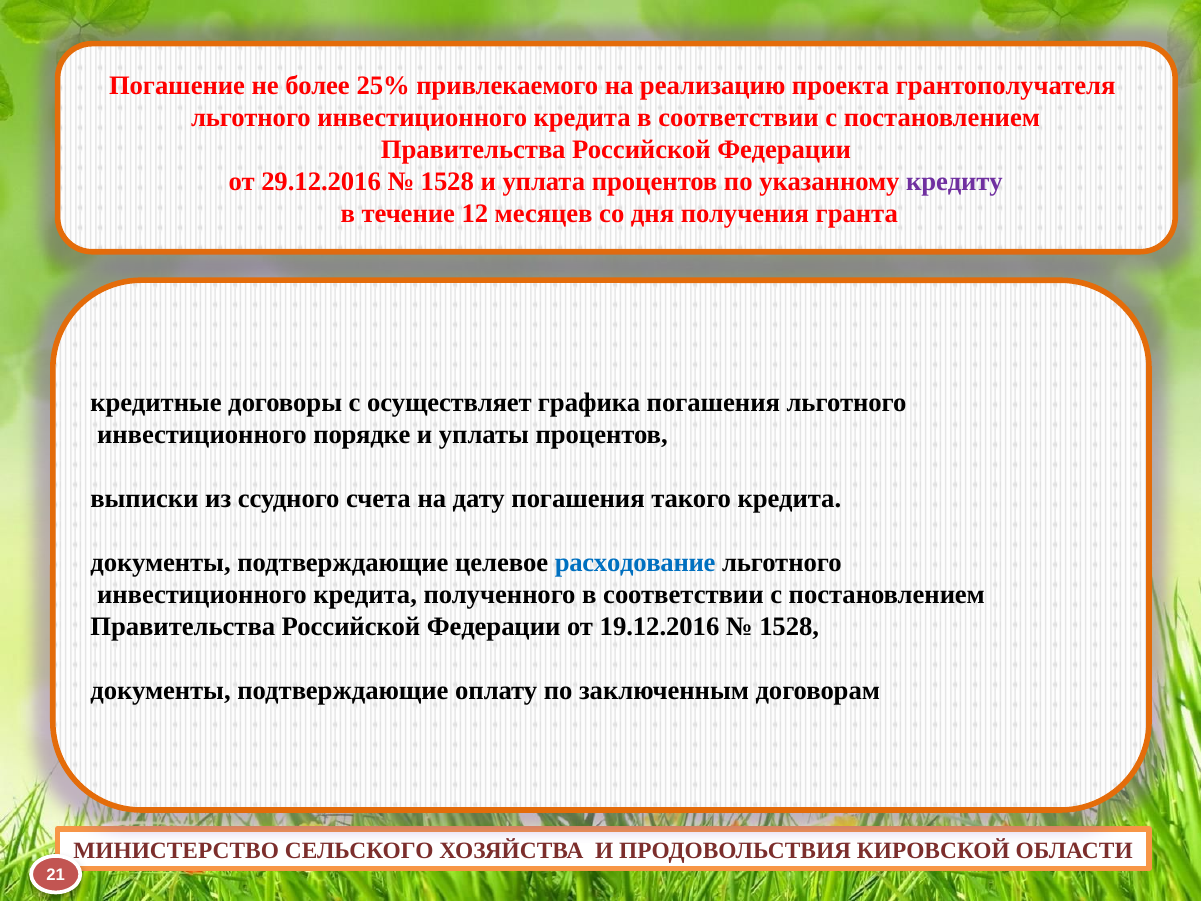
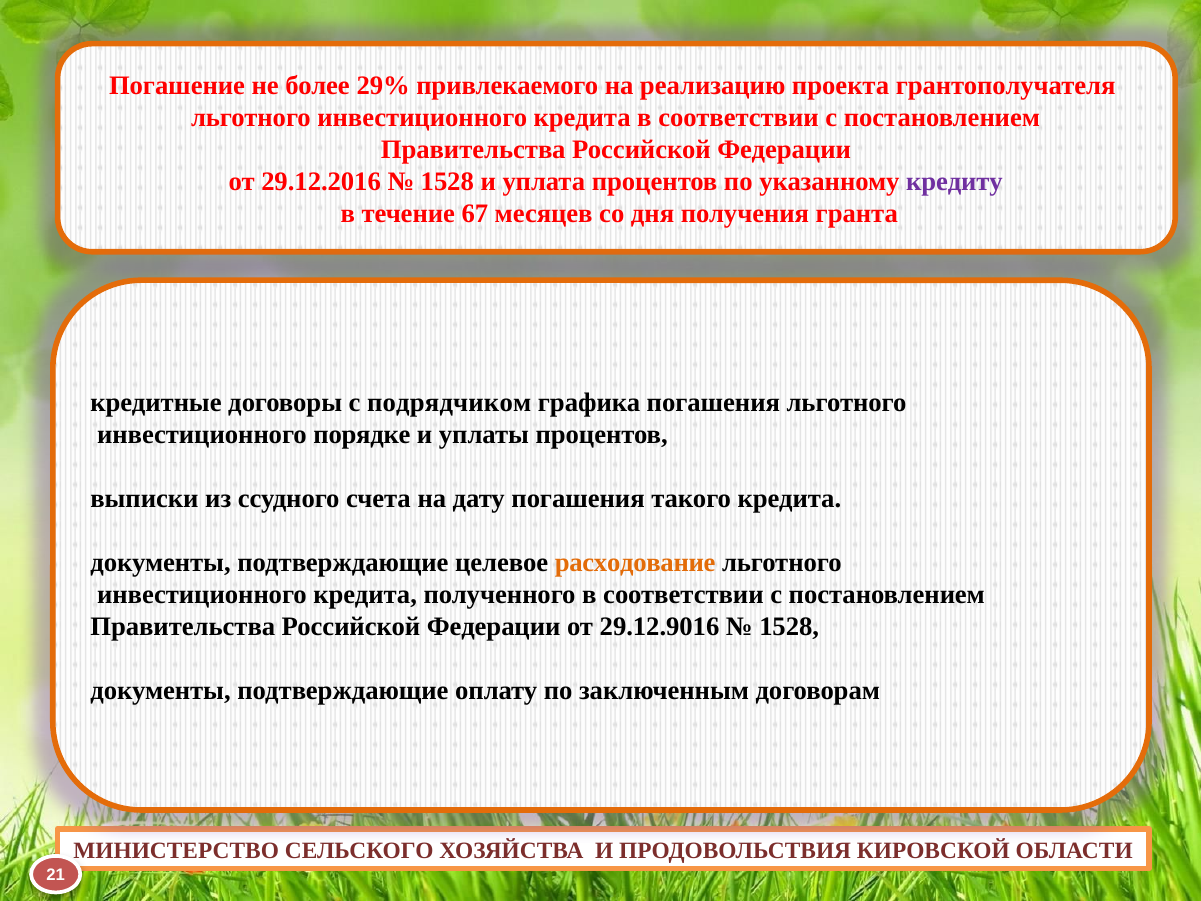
25%: 25% -> 29% (383, 85)
12: 12 -> 67 (475, 214)
осуществляет: осуществляет -> подрядчиком (449, 403)
расходование colour: blue -> orange (635, 563)
19.12.2016: 19.12.2016 -> 29.12.9016 (660, 627)
